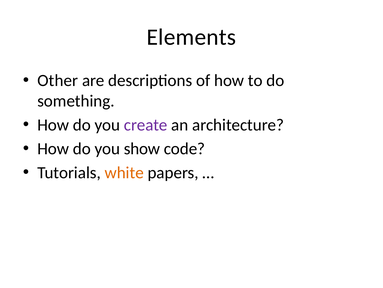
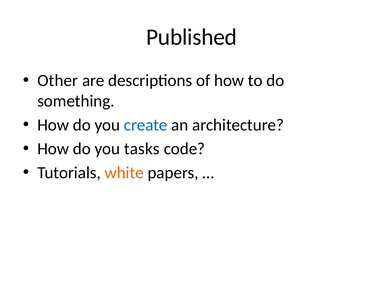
Elements: Elements -> Published (192, 37)
create colour: purple -> blue (146, 125)
show: show -> tasks (142, 148)
